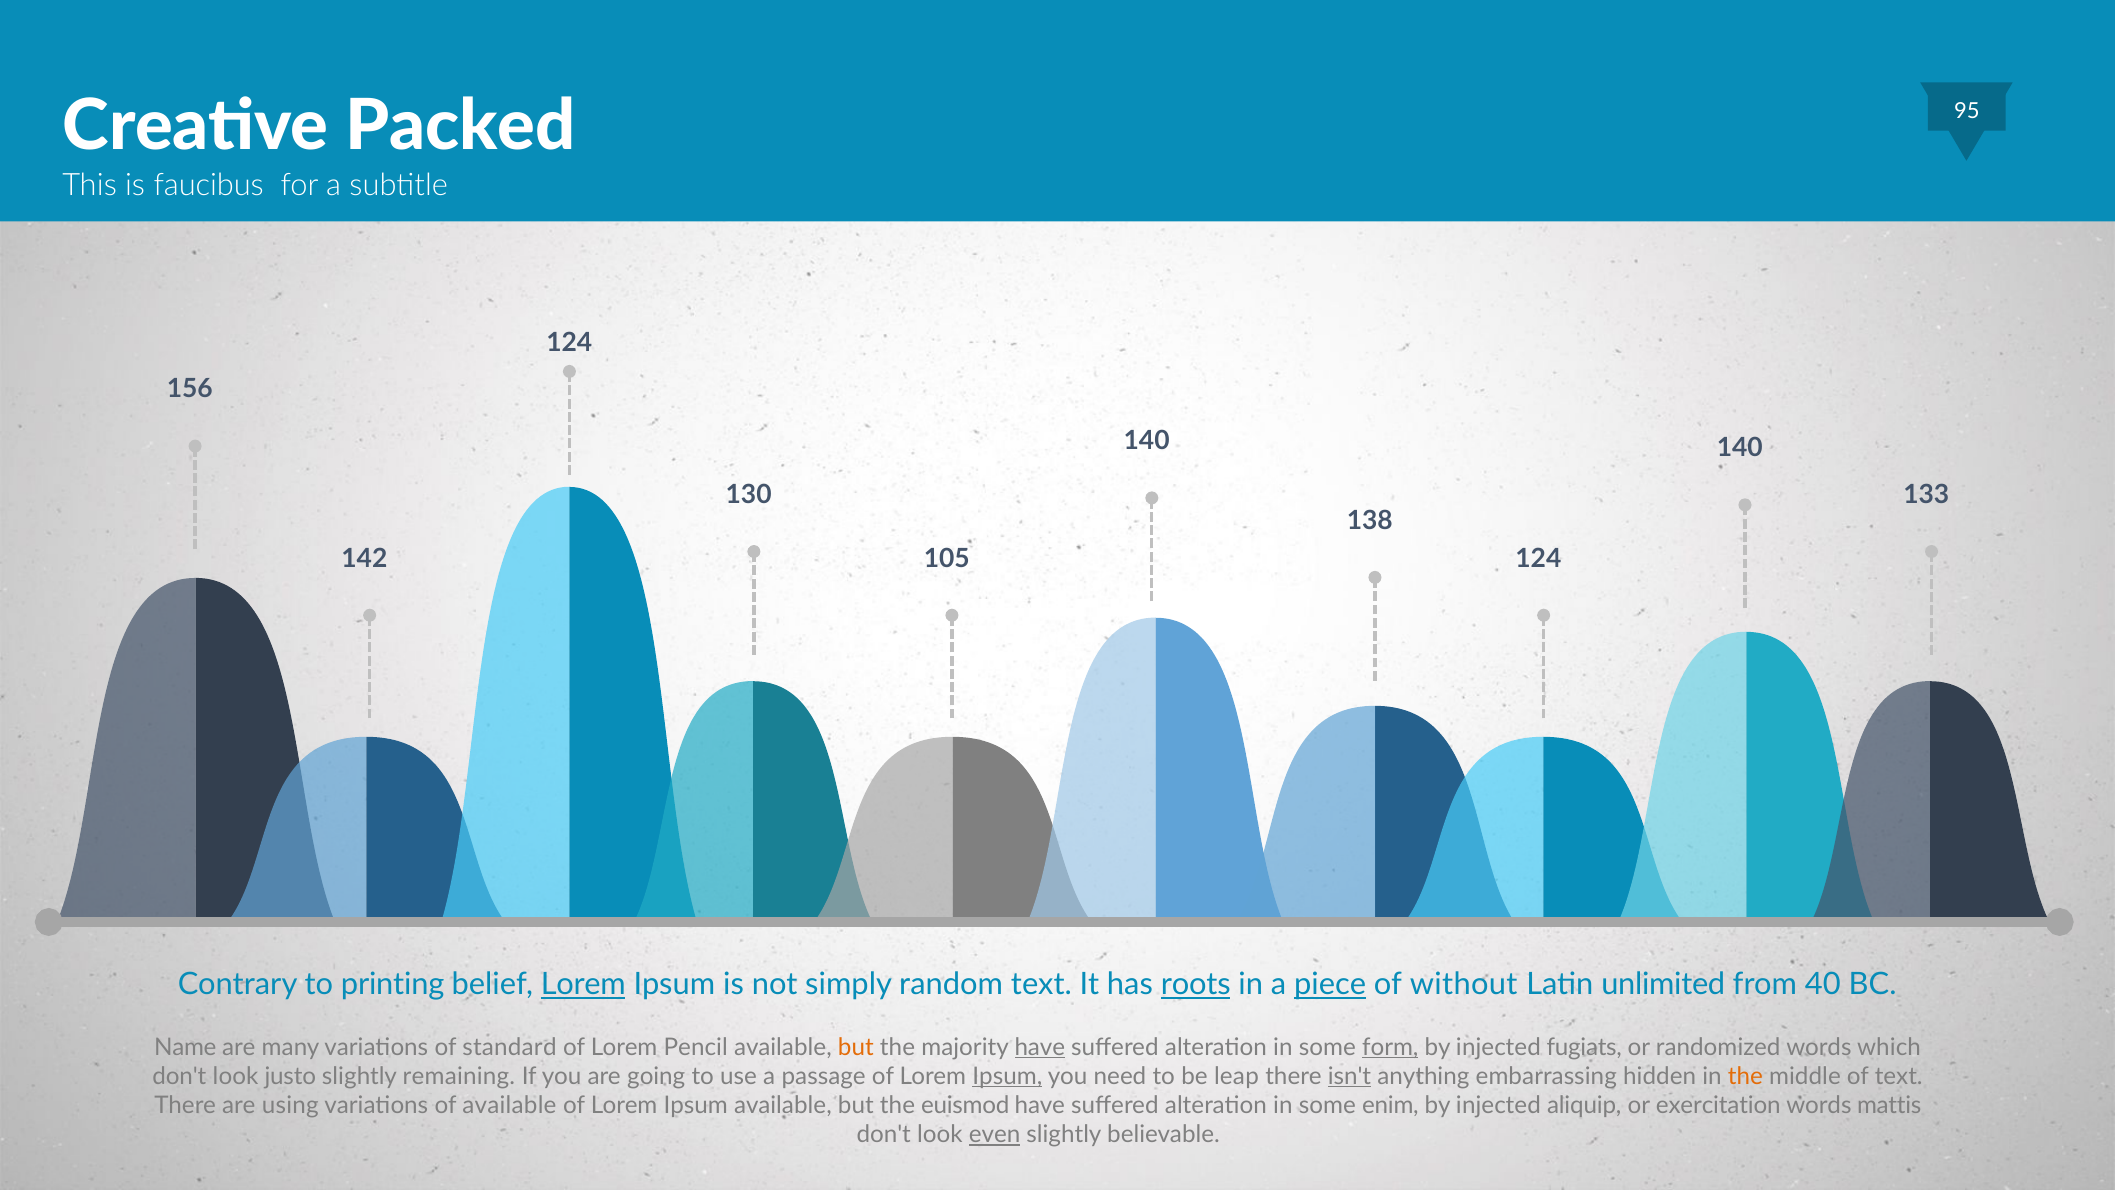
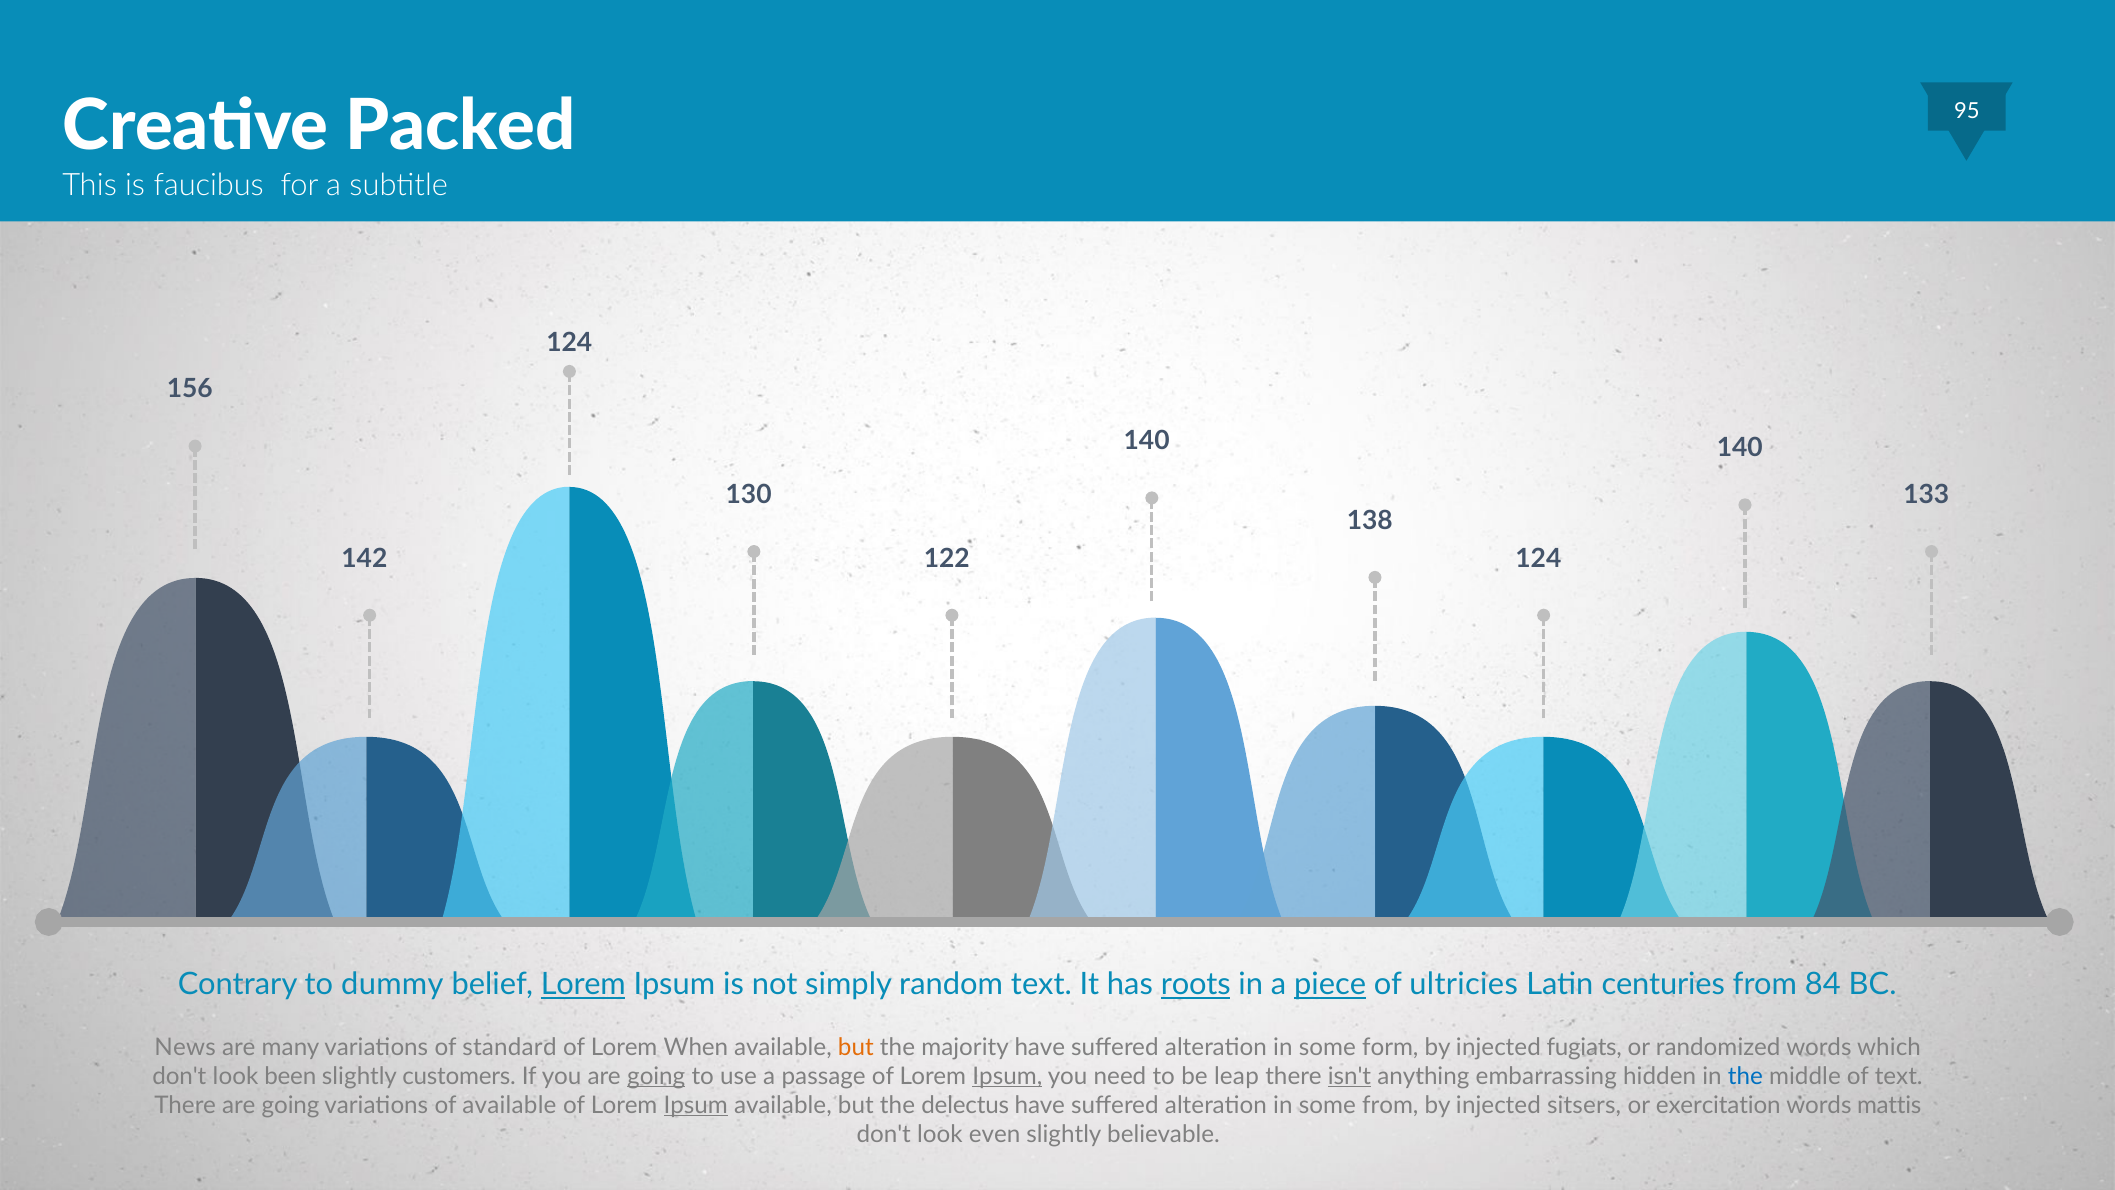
105: 105 -> 122 (947, 558)
printing: printing -> dummy (392, 984)
without: without -> ultricies (1464, 984)
unlimited: unlimited -> centuries (1663, 984)
40: 40 -> 84 (1823, 984)
Name: Name -> News (185, 1047)
Pencil: Pencil -> When (696, 1047)
have underline: present -> none (1040, 1047)
form underline: present -> none (1390, 1047)
justo: justo -> been (290, 1076)
remaining: remaining -> customers (459, 1076)
going underline: none -> present (656, 1076)
the colour: orange -> blue (1745, 1076)
There are using: using -> going (291, 1105)
Ipsum underline: none -> present (696, 1105)
euismod: euismod -> delectus (965, 1105)
some enim: enim -> from (1390, 1105)
aliquip: aliquip -> sitsers (1584, 1105)
even underline: present -> none (995, 1134)
